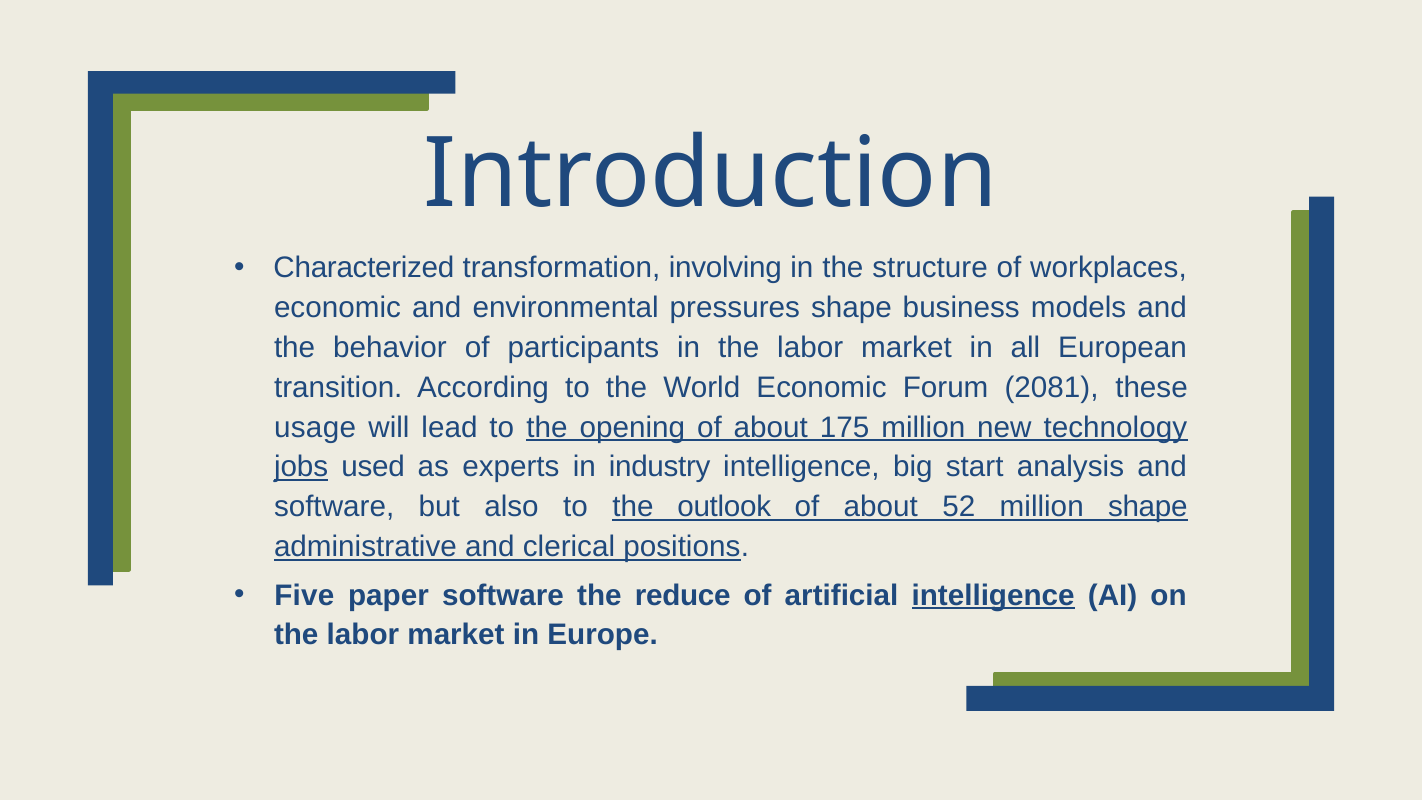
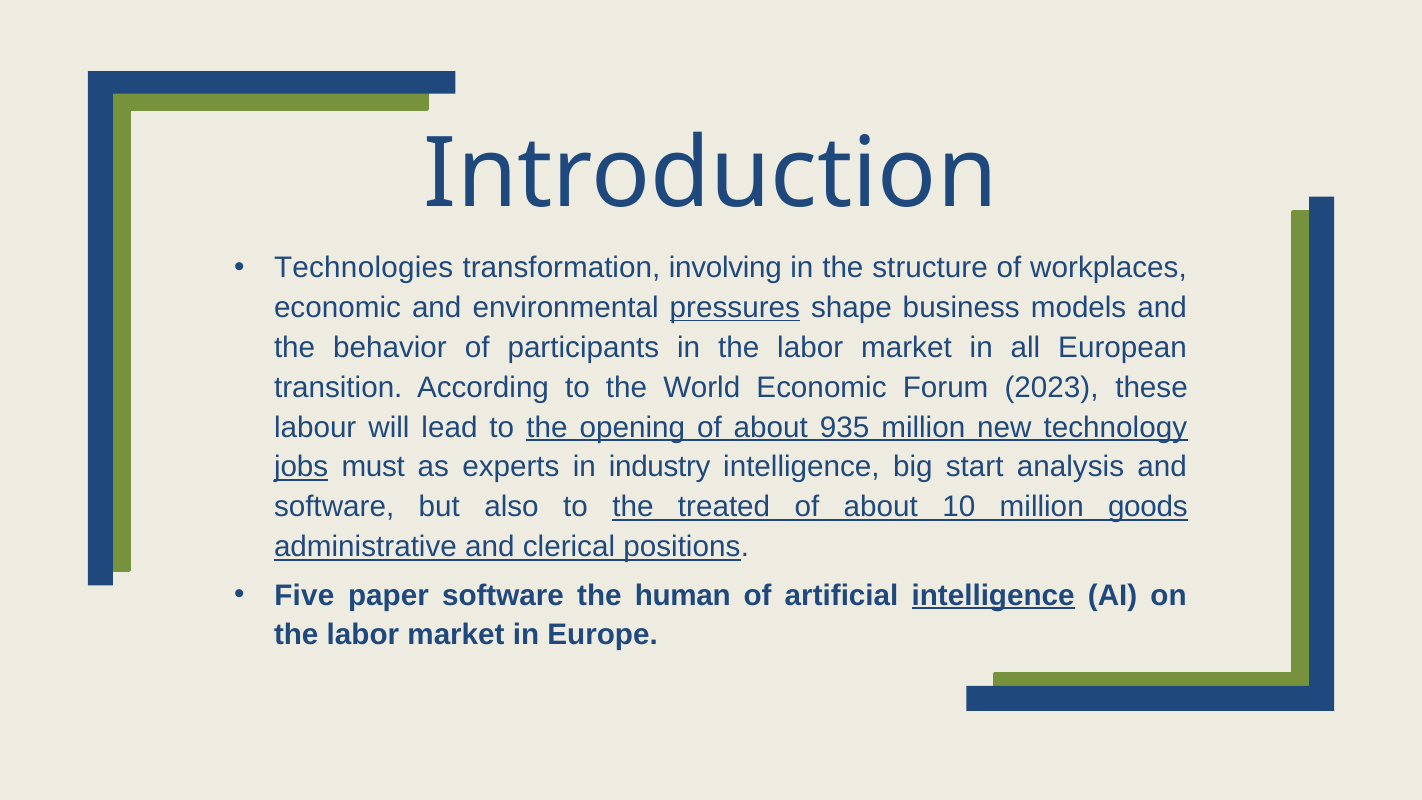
Characterized: Characterized -> Technologies (364, 268)
pressures underline: none -> present (735, 308)
2081: 2081 -> 2023 (1052, 387)
usage: usage -> labour (315, 427)
175: 175 -> 935 (845, 427)
used: used -> must (373, 467)
outlook: outlook -> treated (724, 507)
52: 52 -> 10 (959, 507)
million shape: shape -> goods (1148, 507)
reduce: reduce -> human (683, 595)
